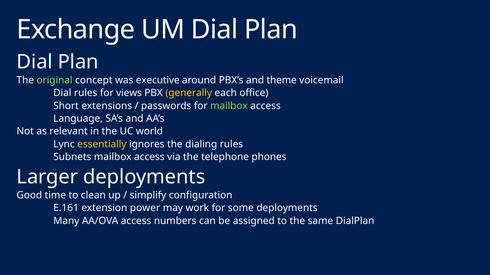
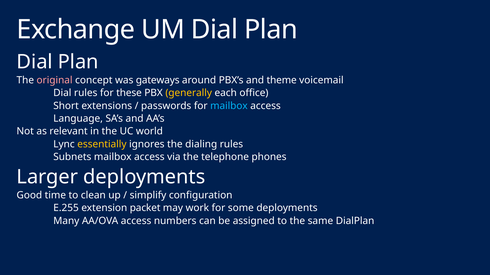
original colour: light green -> pink (55, 80)
executive: executive -> gateways (158, 80)
views: views -> these (129, 93)
mailbox colour: light green -> light blue (229, 106)
E.161: E.161 -> E.255 (66, 208)
power: power -> packet (145, 208)
